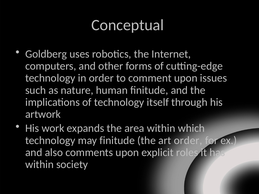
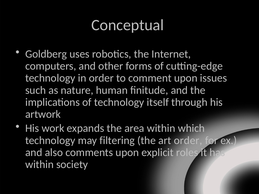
may finitude: finitude -> filtering (117, 141)
